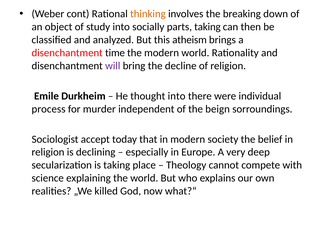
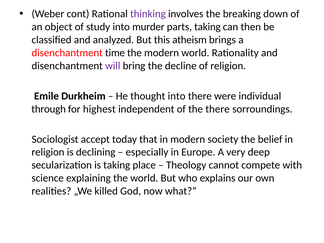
thinking colour: orange -> purple (148, 14)
socially: socially -> murder (148, 27)
process: process -> through (49, 109)
murder: murder -> highest (99, 109)
the beign: beign -> there (218, 109)
